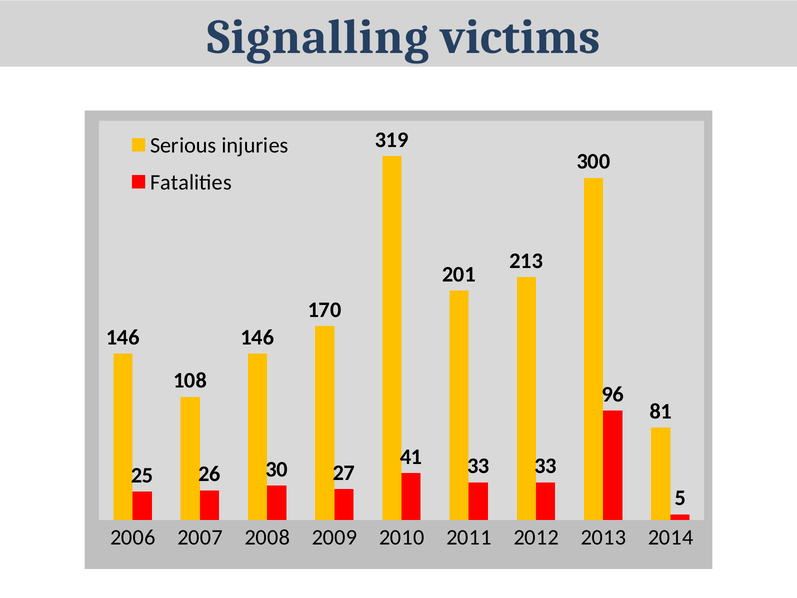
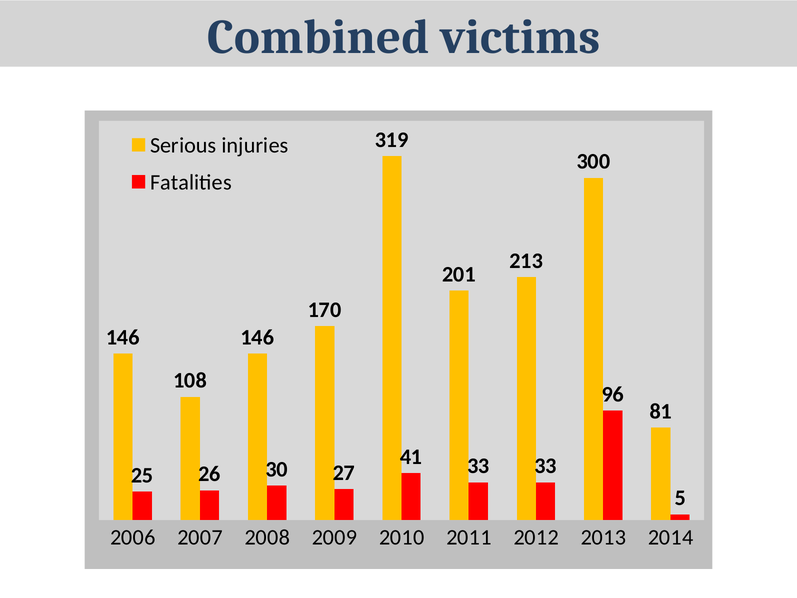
Signalling: Signalling -> Combined (318, 37)
